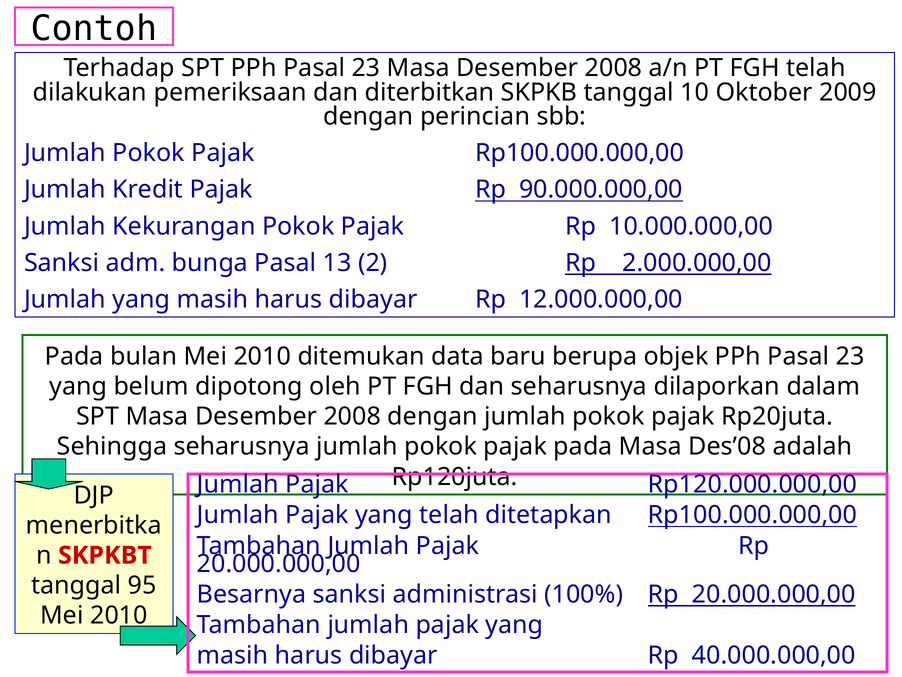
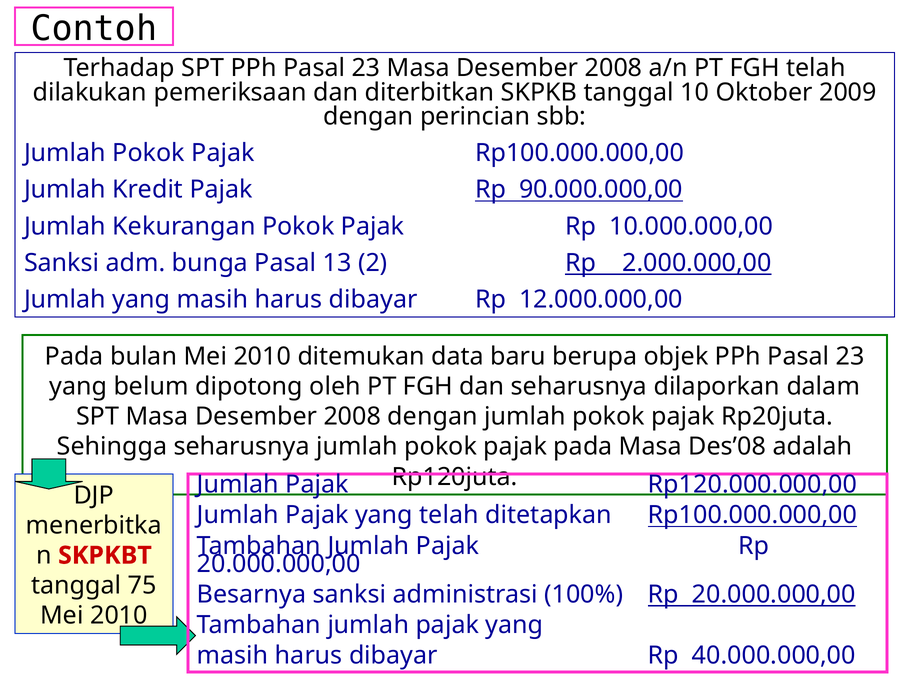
95: 95 -> 75 (142, 585)
